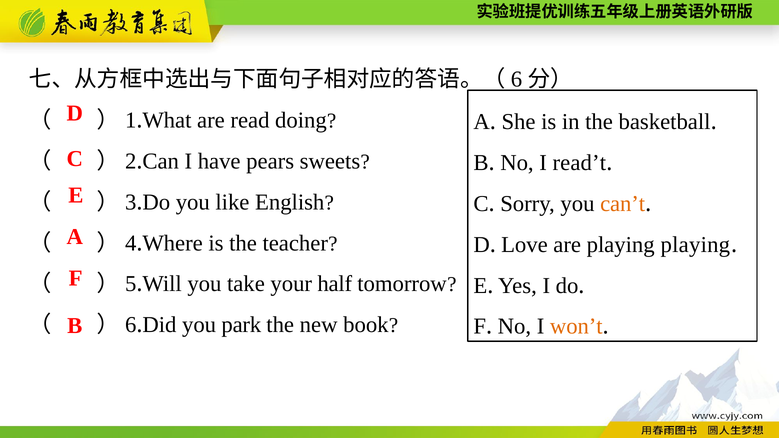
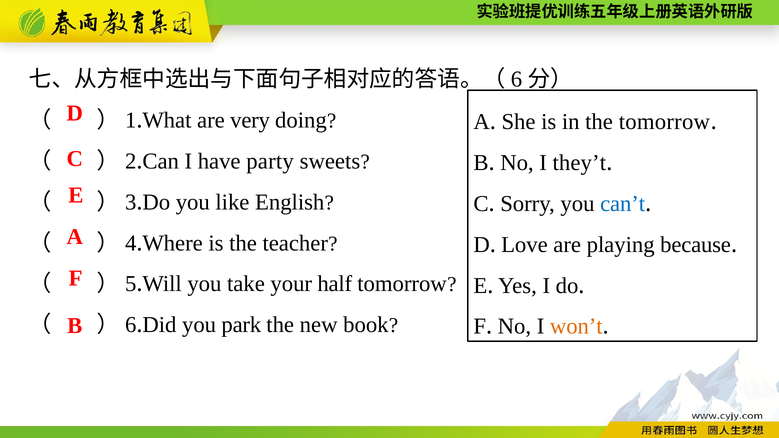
the basketball: basketball -> tomorrow (664, 122)
read: read -> very (250, 120)
read’t: read’t -> they’t (579, 163)
pears: pears -> party (270, 161)
can’t colour: orange -> blue (623, 204)
playing playing: playing -> because (696, 245)
